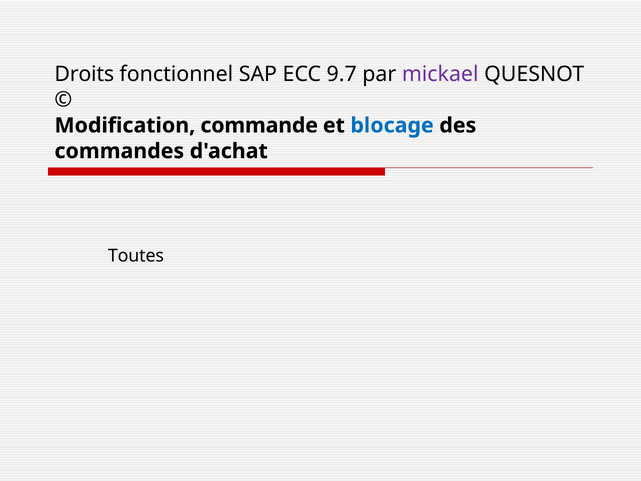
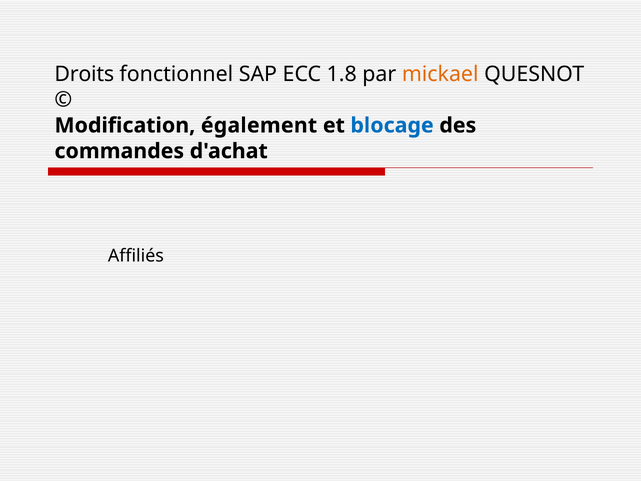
9.7: 9.7 -> 1.8 (342, 74)
mickael colour: purple -> orange (440, 74)
commande: commande -> également (259, 125)
Toutes: Toutes -> Affiliés (136, 256)
